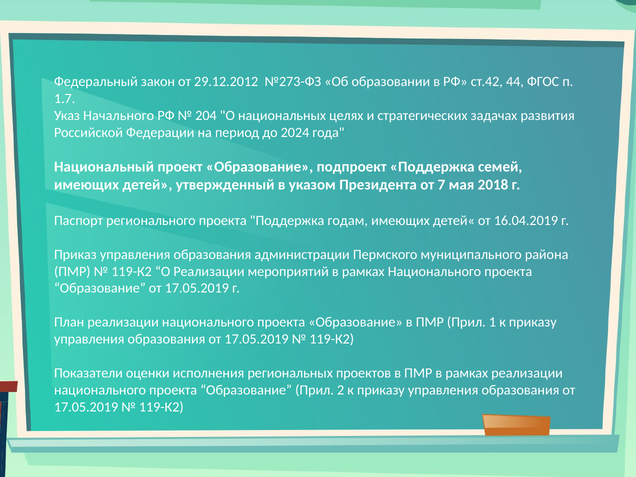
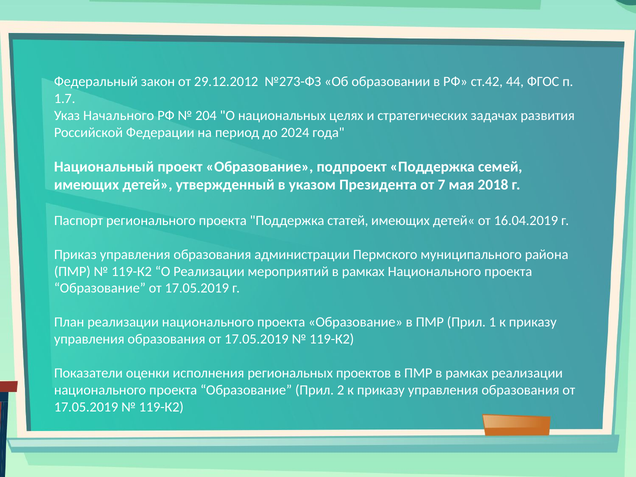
годам: годам -> статей (348, 220)
